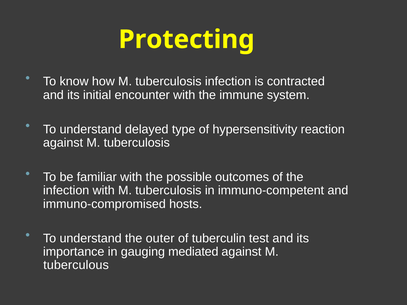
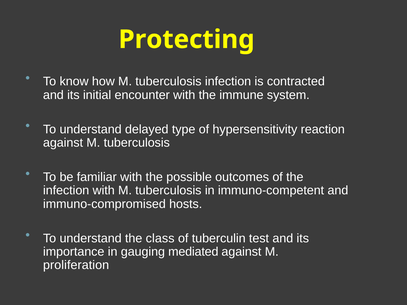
outer: outer -> class (160, 239)
tuberculous: tuberculous -> proliferation (76, 265)
